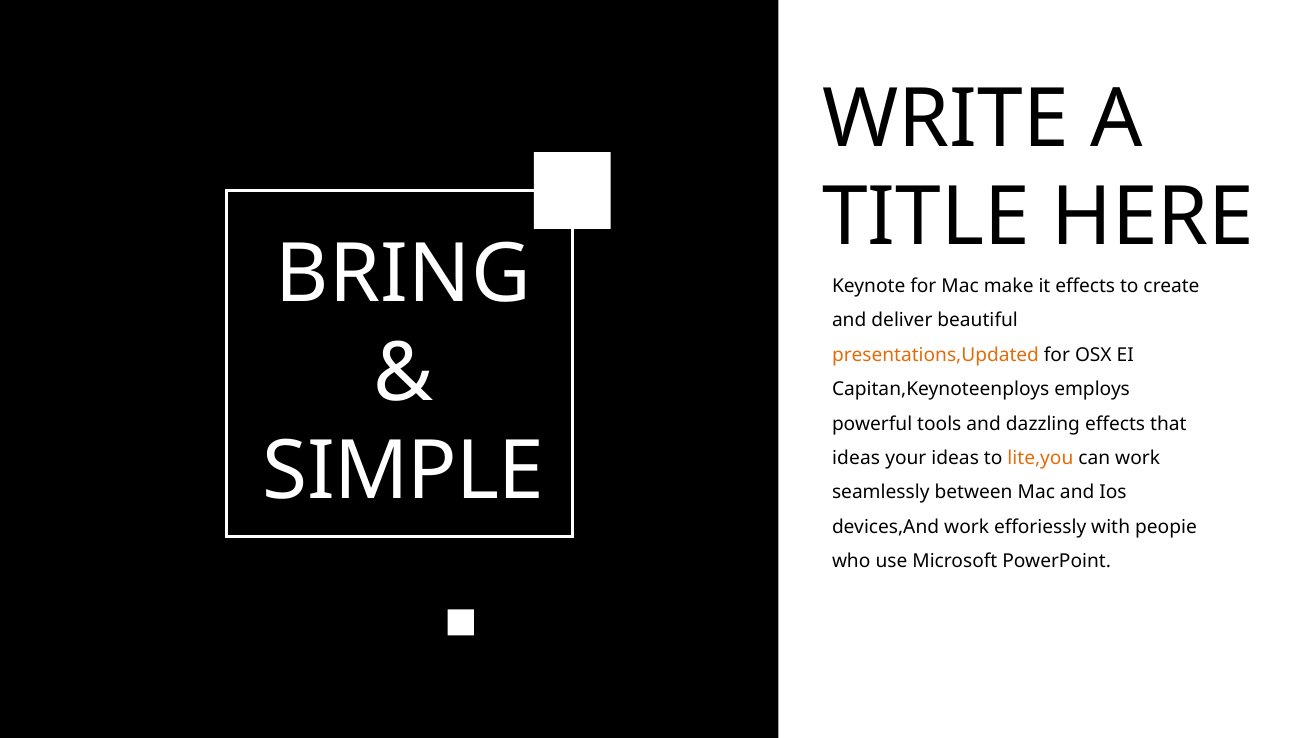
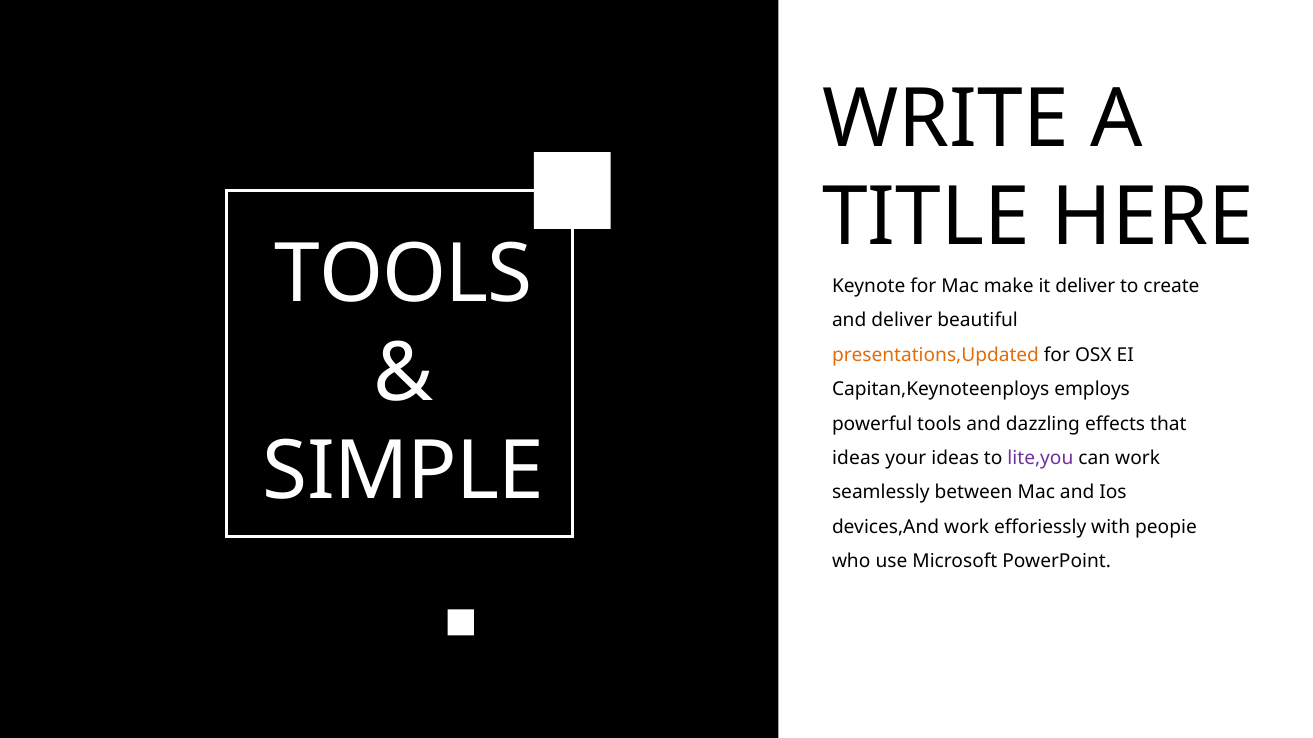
BRING: BRING -> TOOLS (404, 275)
it effects: effects -> deliver (1085, 286)
lite,you colour: orange -> purple (1040, 458)
